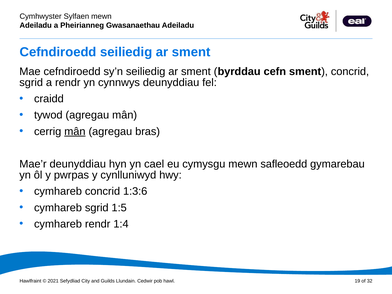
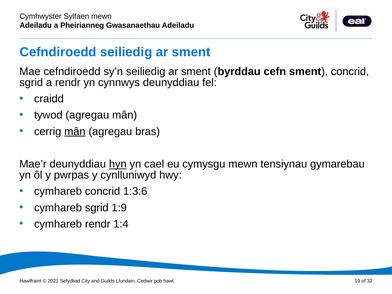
hyn underline: none -> present (118, 164)
safleoedd: safleoedd -> tensiynau (284, 164)
1:5: 1:5 -> 1:9 (119, 208)
